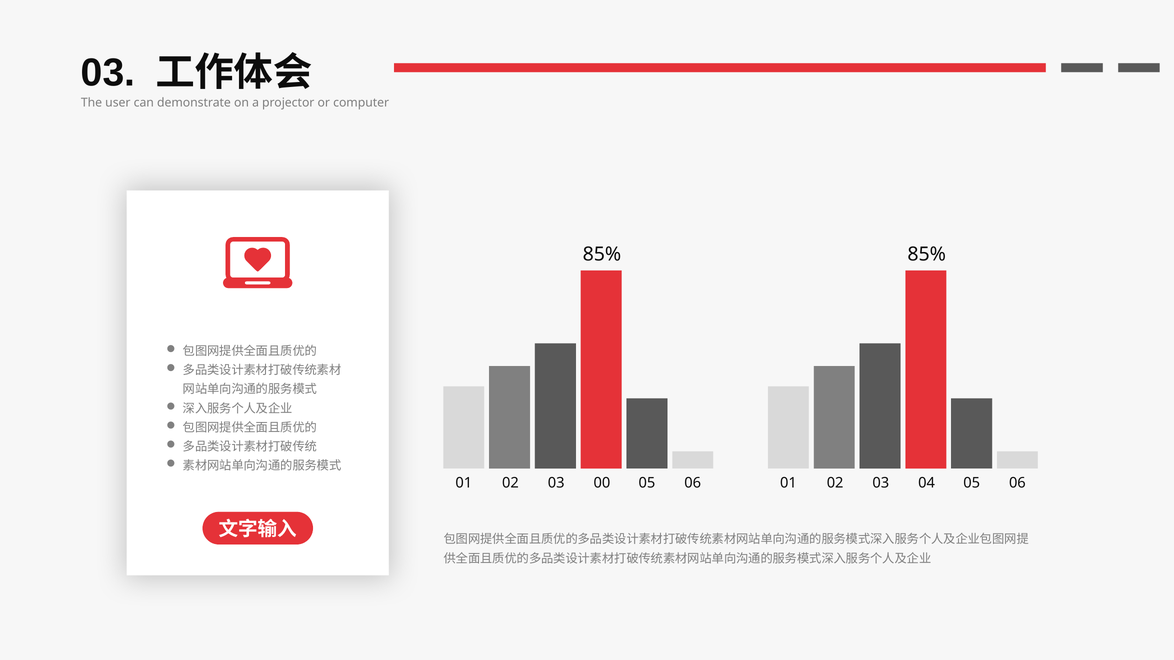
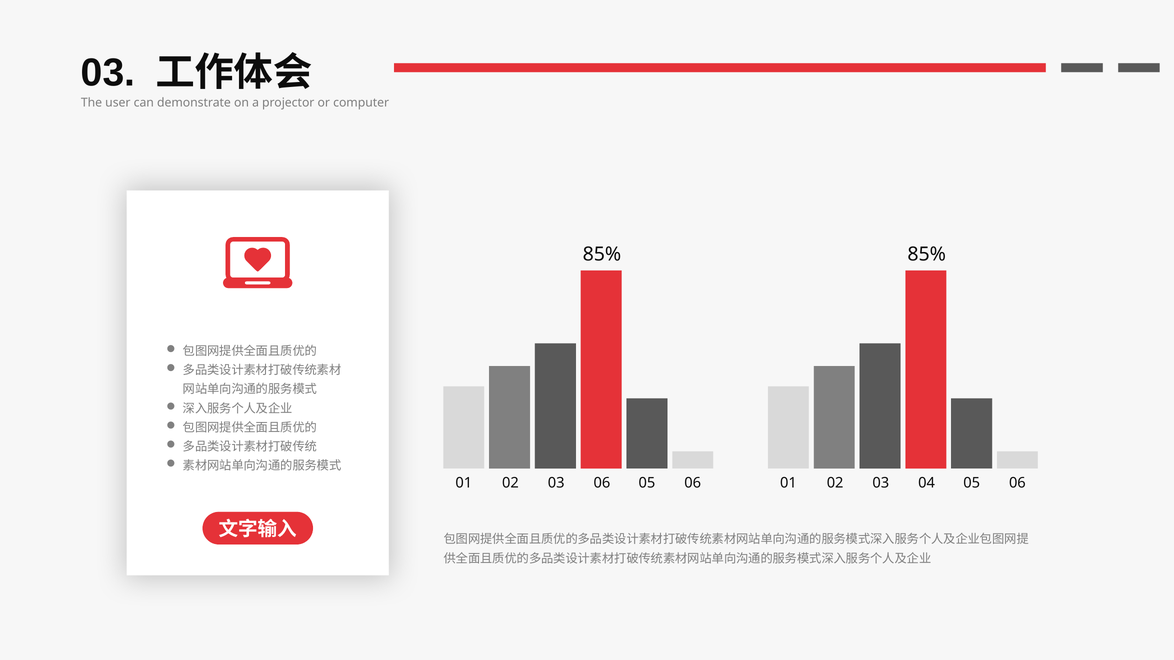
03 00: 00 -> 06 (602, 483)
